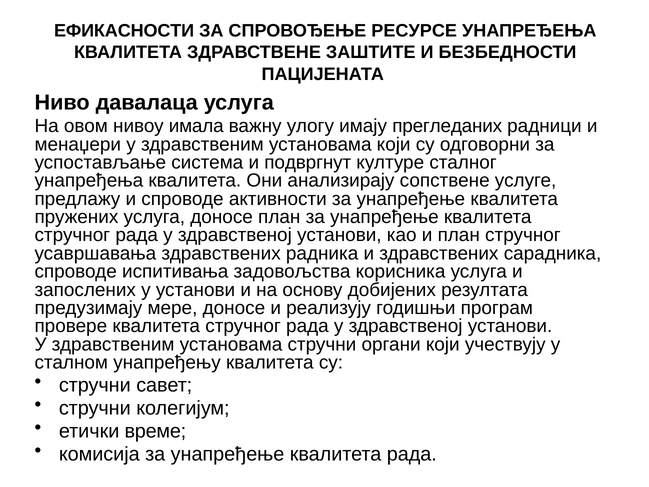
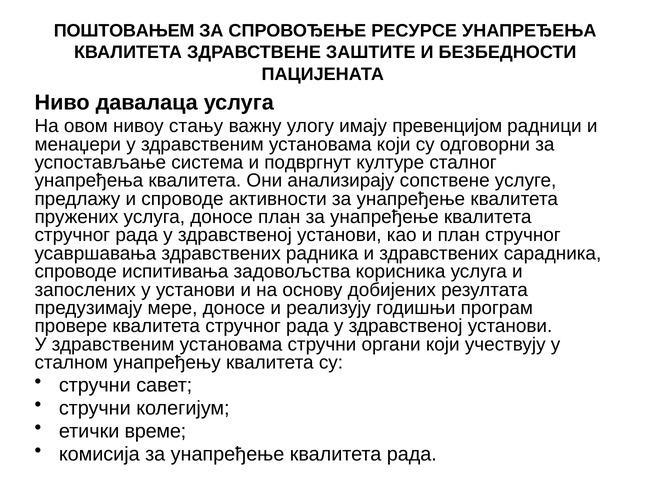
ЕФИКАСНОСТИ: ЕФИКАСНОСТИ -> ПОШТОВАЊЕМ (124, 31)
имала: имала -> стању (196, 126)
прегледаних: прегледаних -> превенцијом (447, 126)
